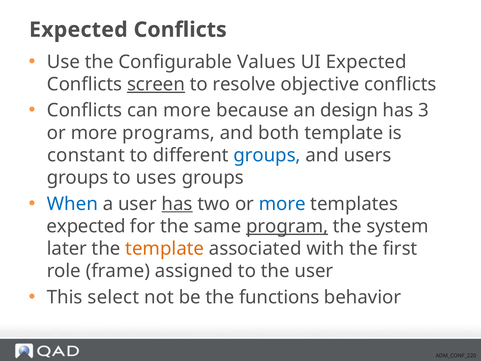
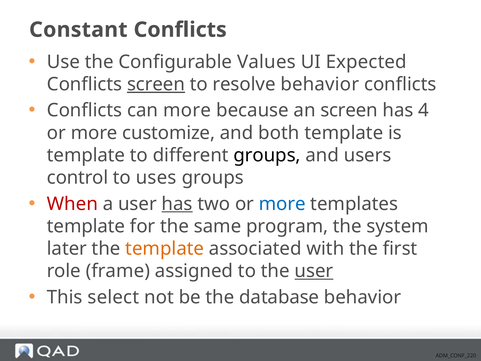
Expected: Expected -> Constant (78, 30)
resolve objective: objective -> behavior (320, 84)
an design: design -> screen (349, 110)
3: 3 -> 4 (424, 110)
programs: programs -> customize (169, 133)
constant: constant -> template (86, 155)
groups colour: blue -> black (267, 155)
groups: groups -> control (78, 178)
When colour: blue -> red (72, 204)
expected: expected -> template (86, 226)
program underline: present -> none (287, 226)
user underline: none -> present (314, 271)
functions: functions -> database (279, 297)
